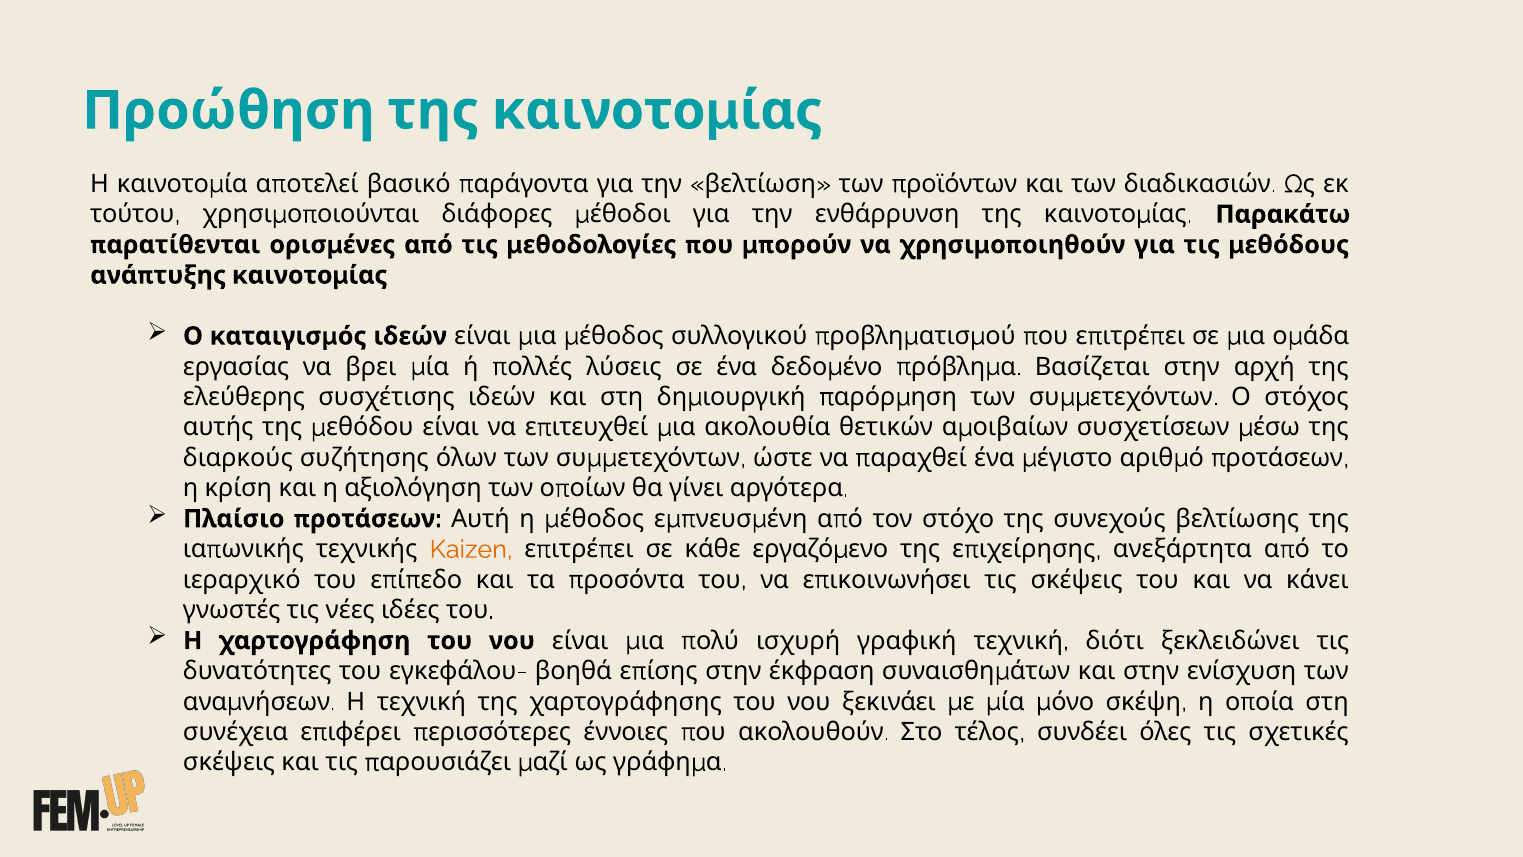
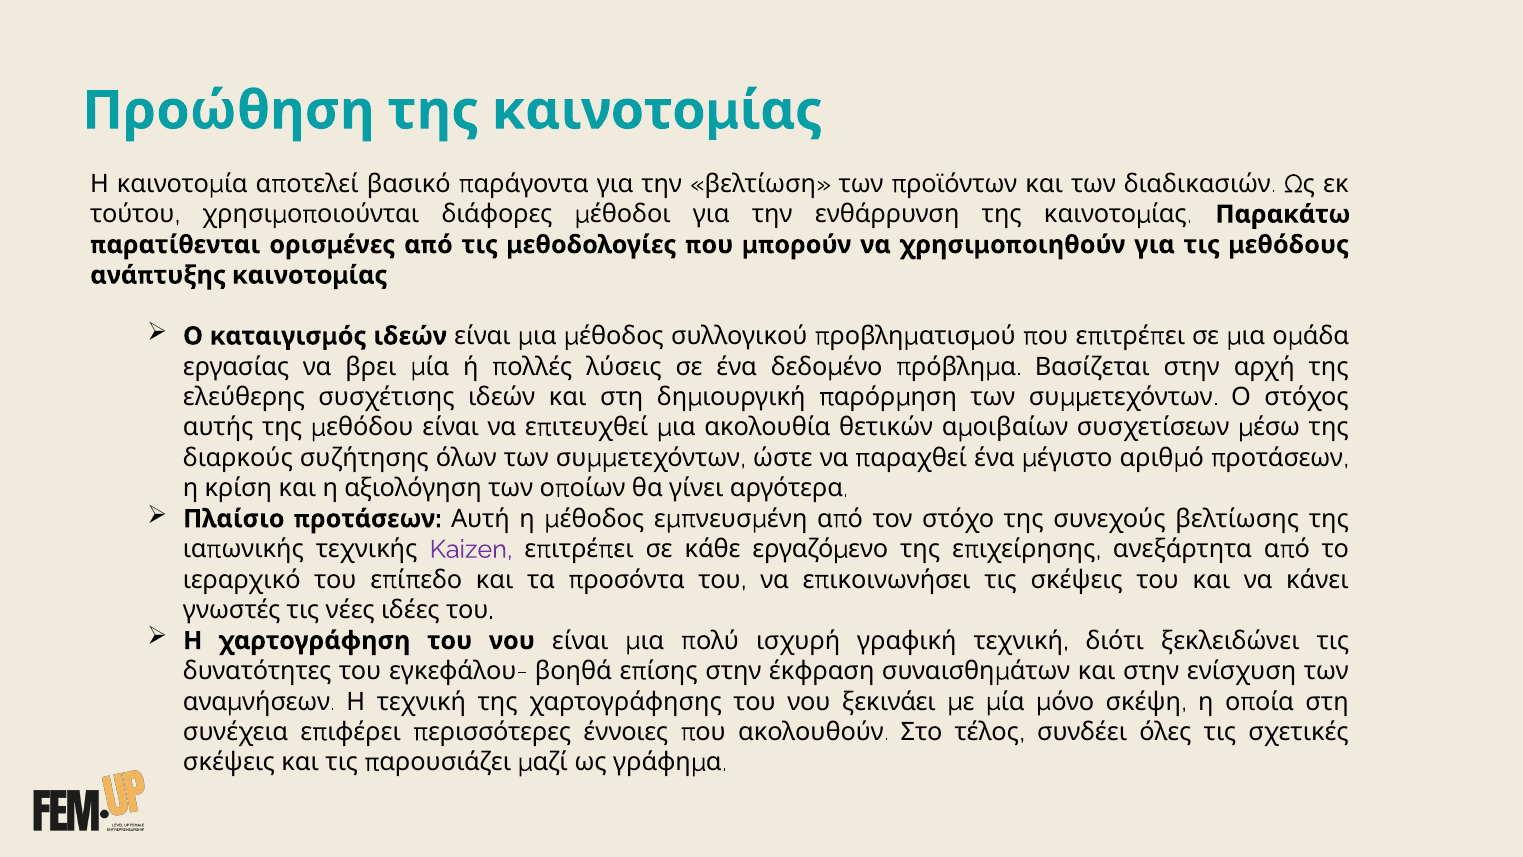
Kaizen colour: orange -> purple (471, 549)
